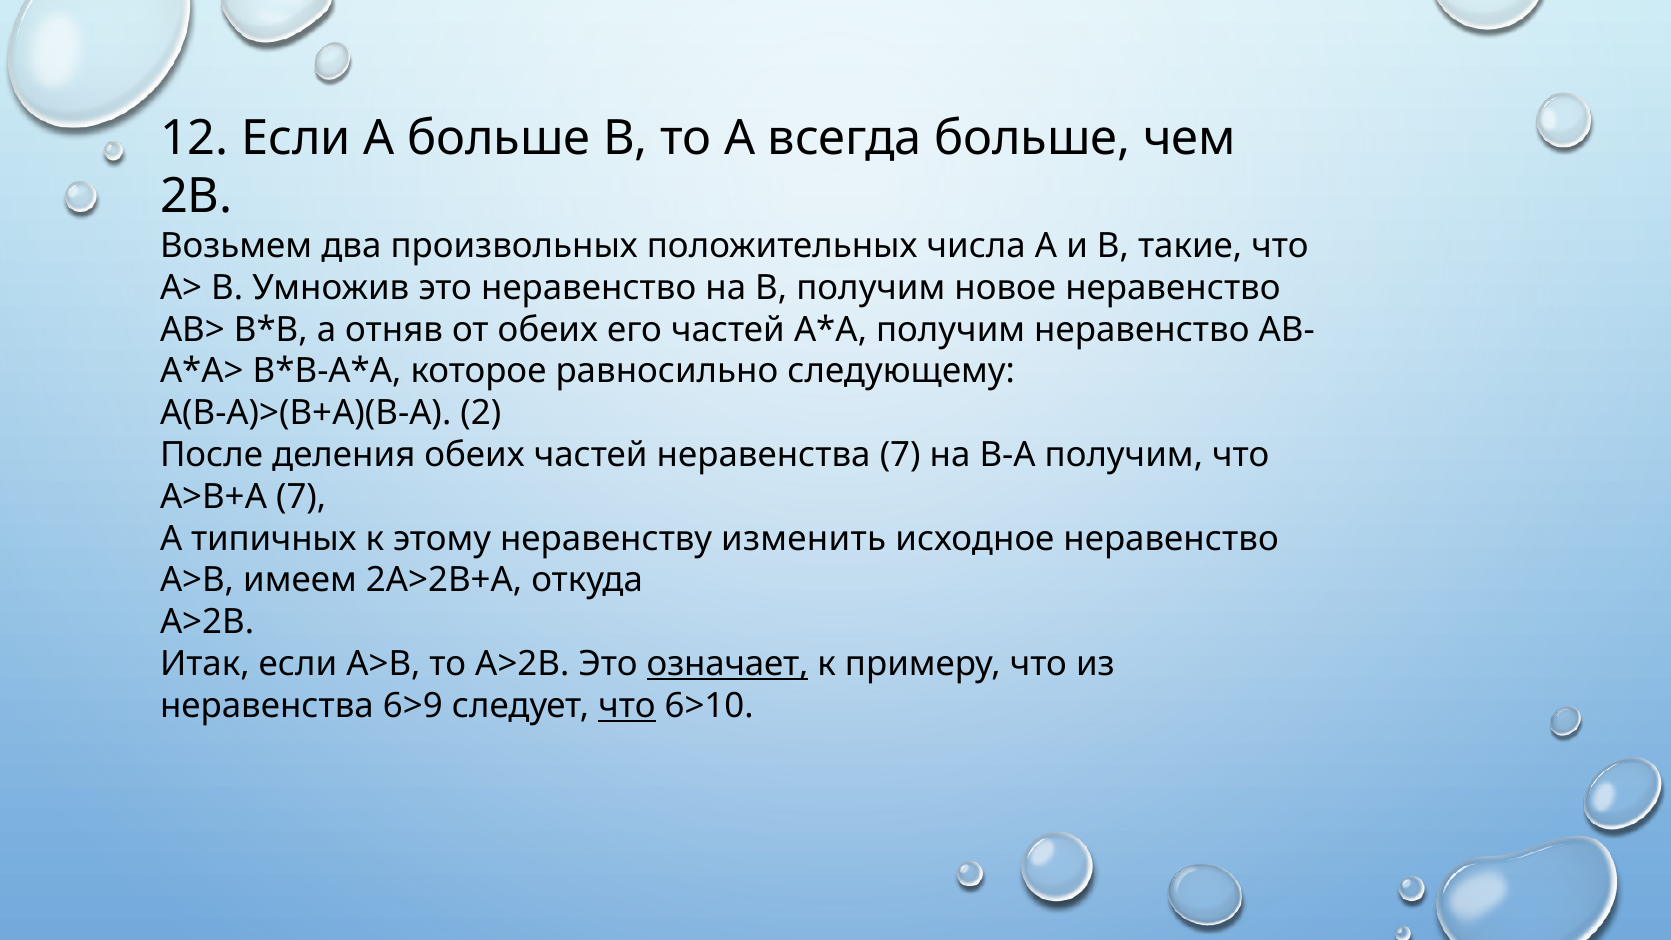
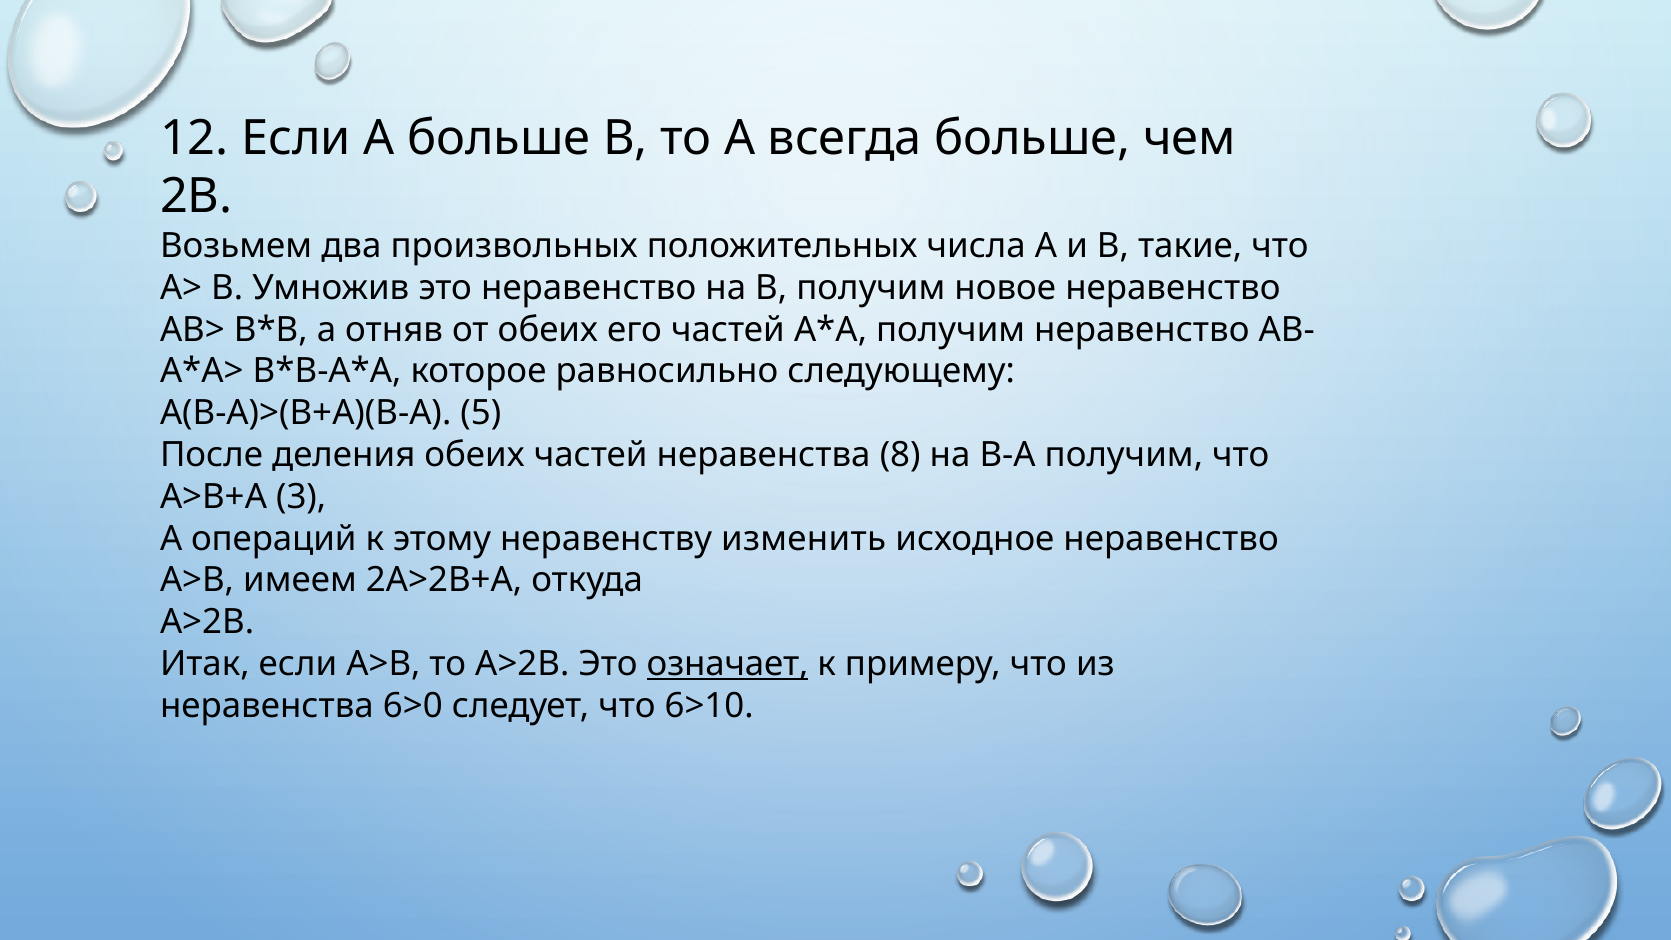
2: 2 -> 5 (481, 413)
неравенства 7: 7 -> 8 (900, 455)
А>В+А 7: 7 -> 3 (301, 497)
типичных: типичных -> операций (274, 538)
6>9: 6>9 -> 6>0 (413, 706)
что underline: present -> none (627, 706)
